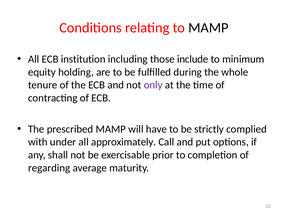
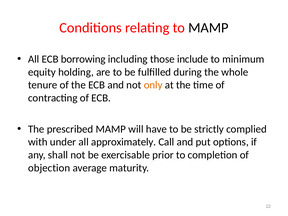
institution: institution -> borrowing (83, 59)
only colour: purple -> orange (153, 85)
regarding: regarding -> objection (49, 168)
